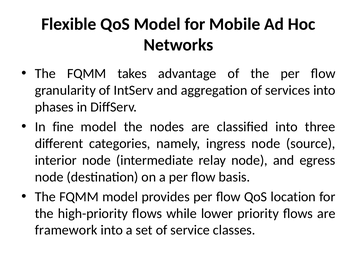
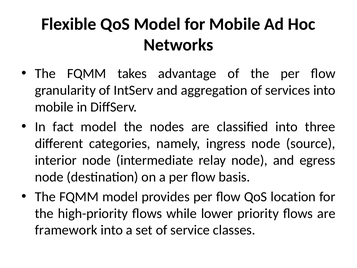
phases: phases -> mobile (54, 107)
fine: fine -> fact (63, 127)
